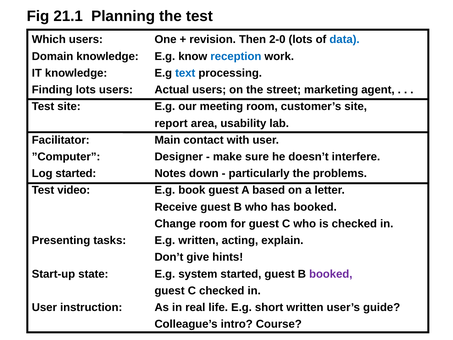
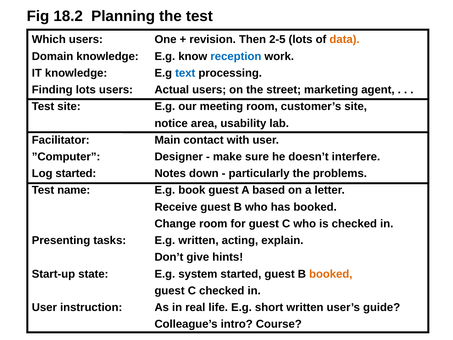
21.1: 21.1 -> 18.2 (68, 16)
2-0: 2-0 -> 2-5 (277, 40)
data colour: blue -> orange (345, 40)
report: report -> notice (171, 123)
video: video -> name (74, 190)
booked colour: purple -> orange (331, 274)
